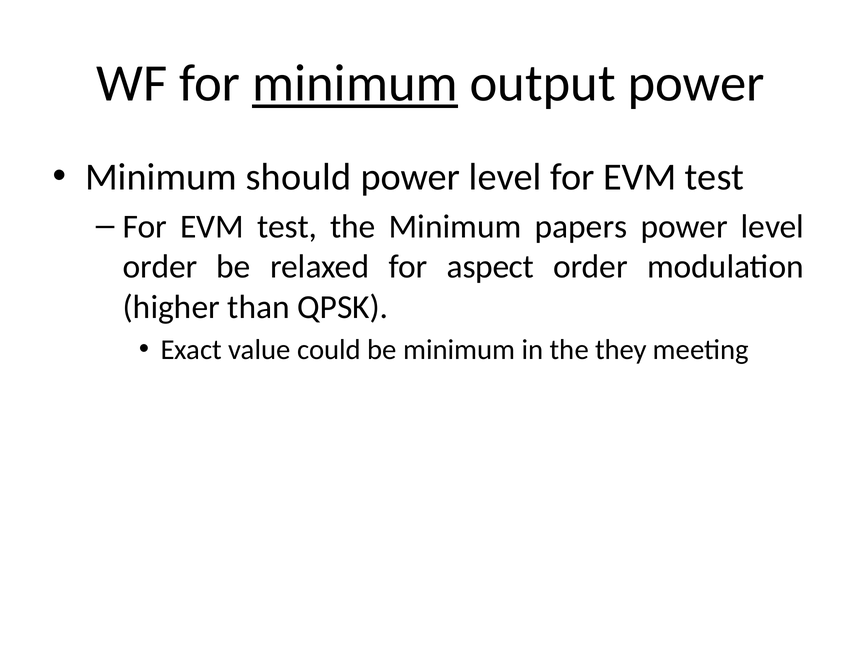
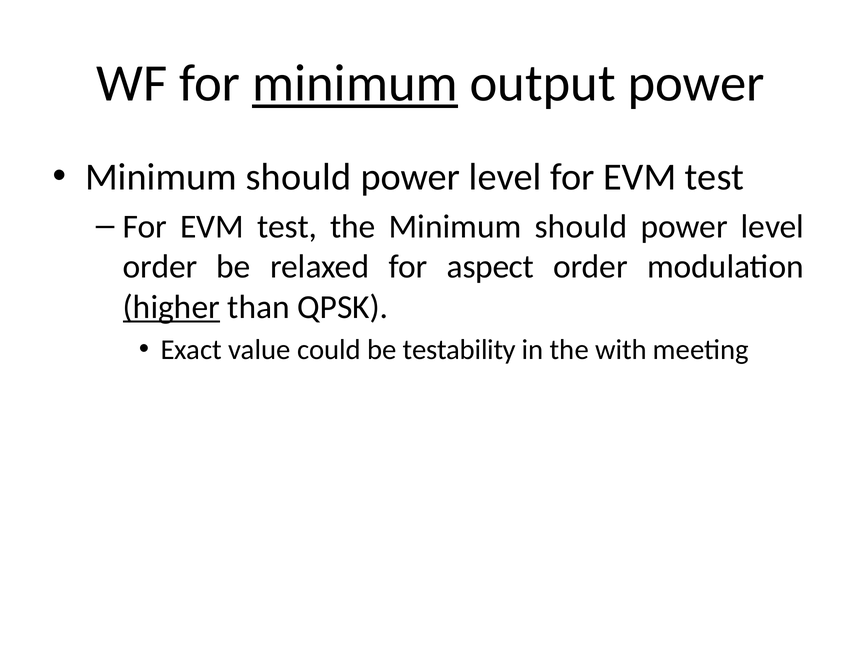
the Minimum papers: papers -> should (581, 226)
higher underline: none -> present (171, 307)
be minimum: minimum -> testability (459, 350)
they: they -> with (621, 350)
